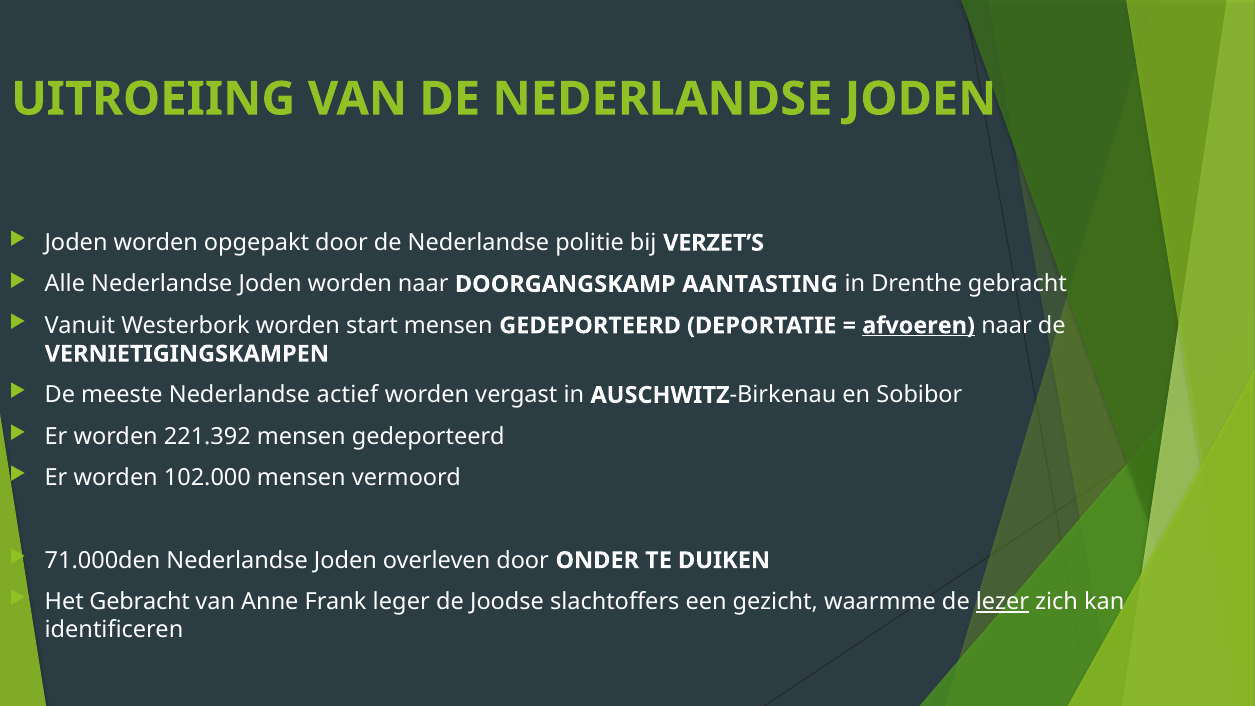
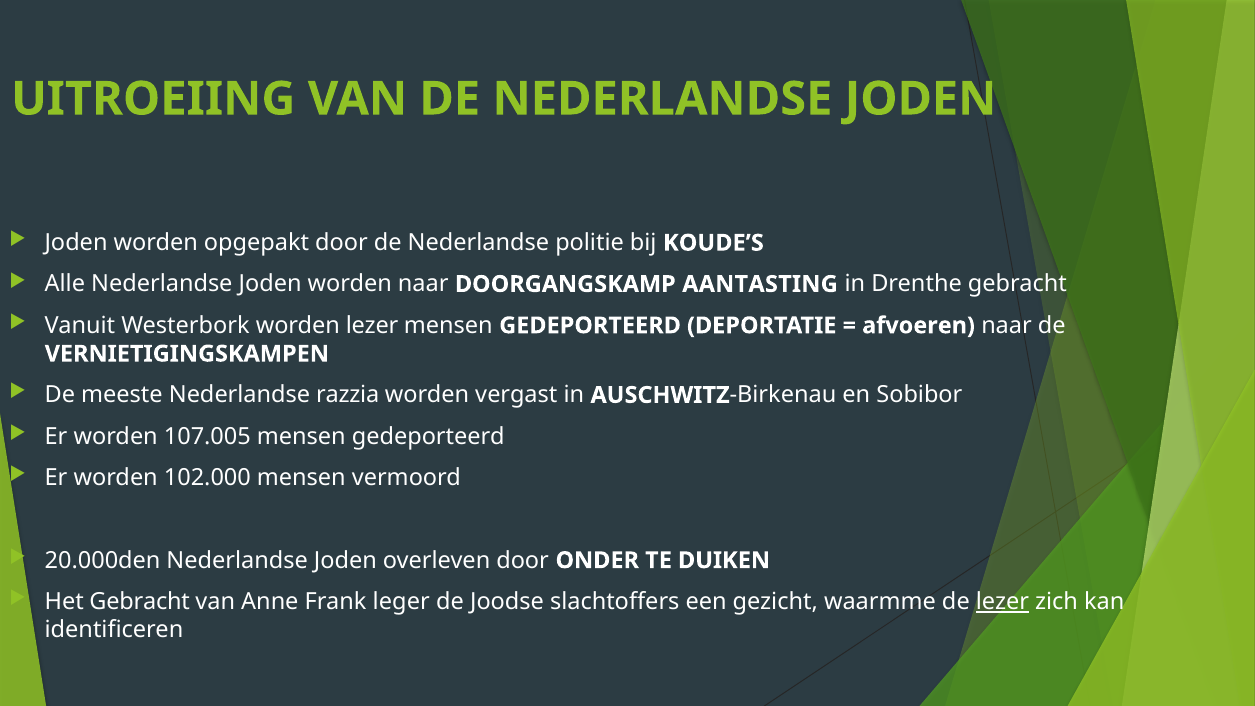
VERZET’S: VERZET’S -> KOUDE’S (713, 243)
worden start: start -> lezer (372, 326)
afvoeren underline: present -> none (919, 326)
actief: actief -> razzia (348, 395)
221.392: 221.392 -> 107.005 (207, 436)
71.000den: 71.000den -> 20.000den (103, 560)
